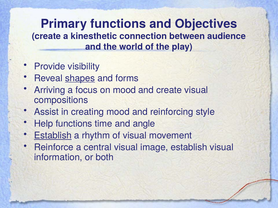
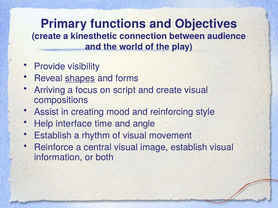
on mood: mood -> script (124, 90)
Help functions: functions -> interface (74, 124)
Establish underline: present -> none (53, 136)
